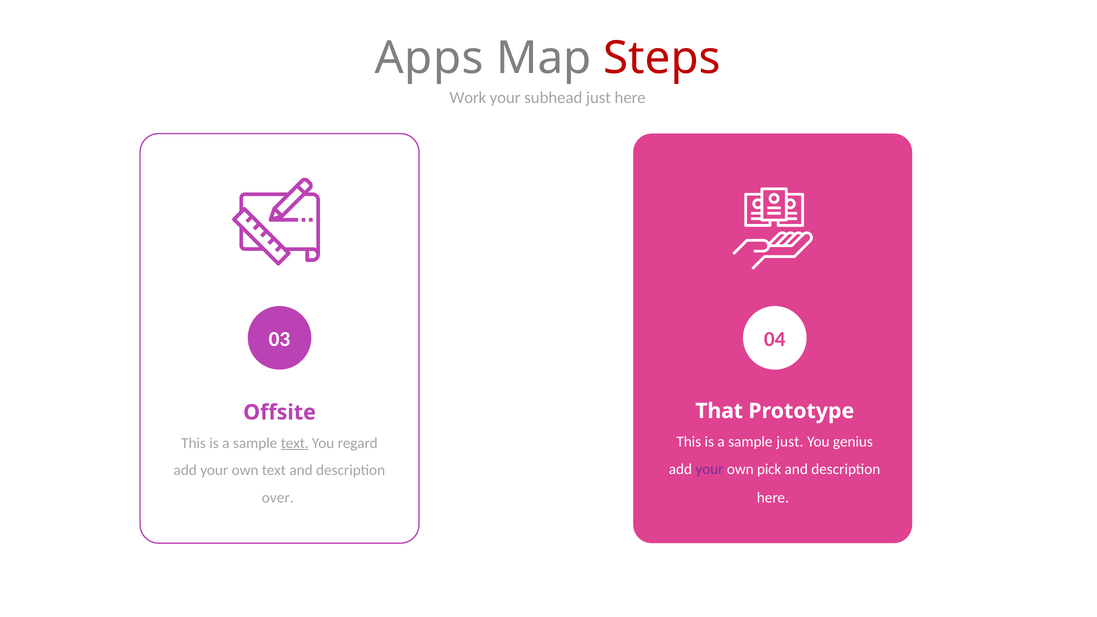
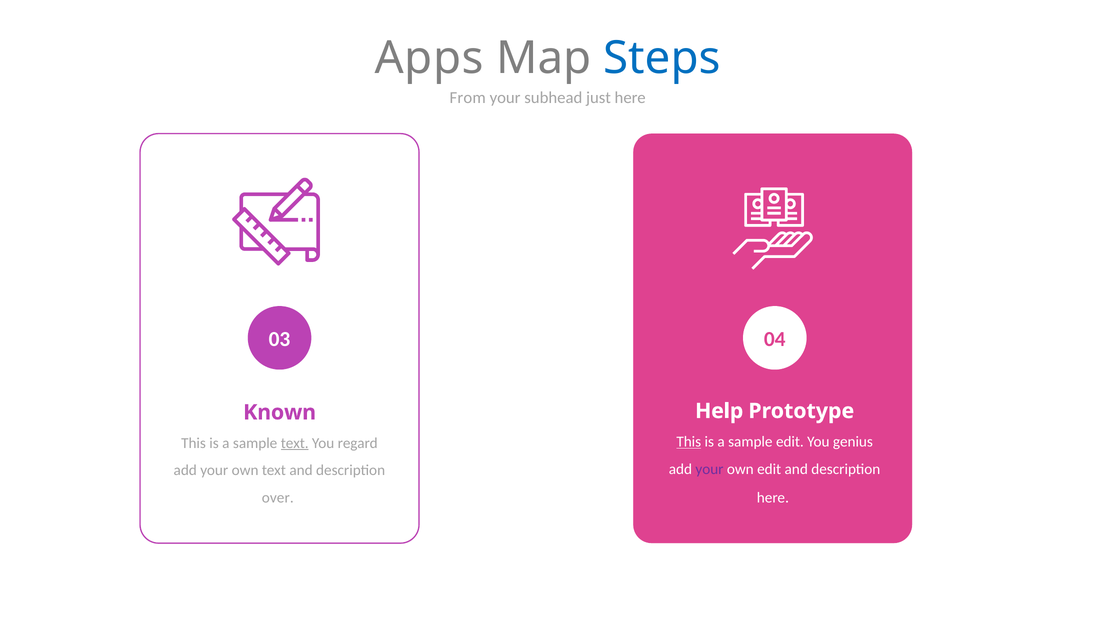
Steps colour: red -> blue (662, 58)
Work: Work -> From (468, 98)
That: That -> Help (719, 411)
Offsite: Offsite -> Known (280, 412)
This underline: none -> present (689, 442)
sample just: just -> edit (790, 442)
own pick: pick -> edit (769, 469)
